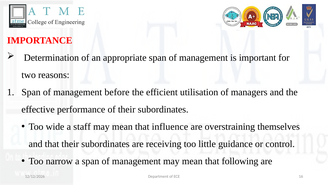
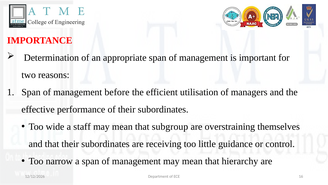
influence: influence -> subgroup (170, 126)
following: following -> hierarchy (240, 161)
